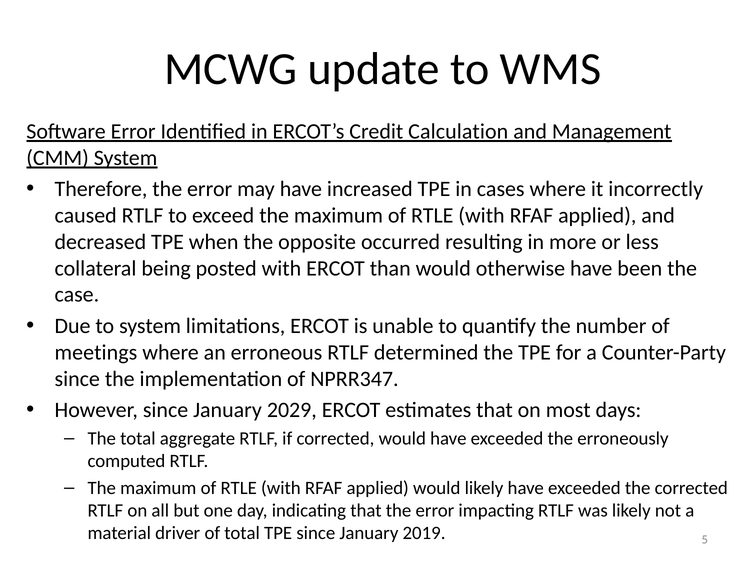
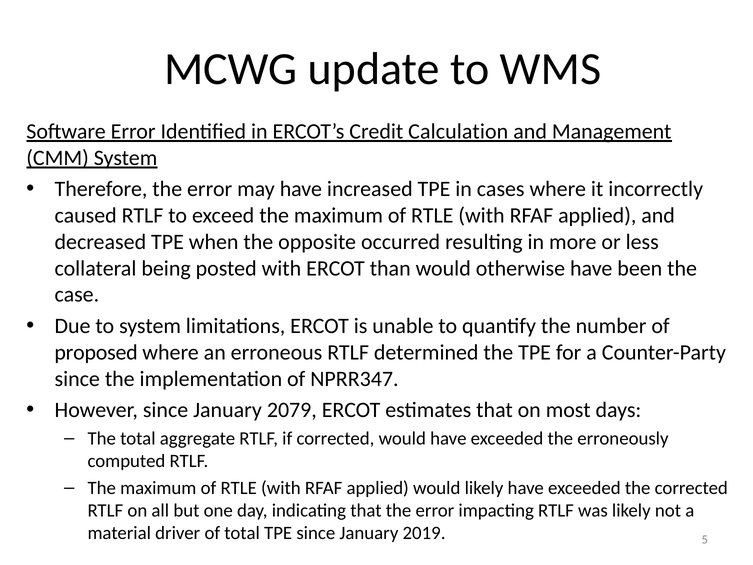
meetings: meetings -> proposed (96, 352)
2029: 2029 -> 2079 (292, 410)
